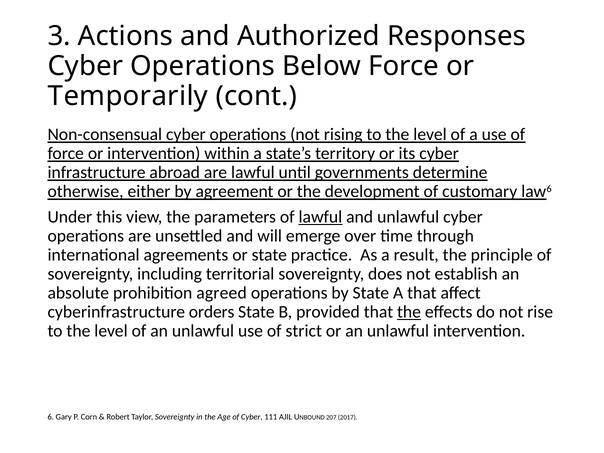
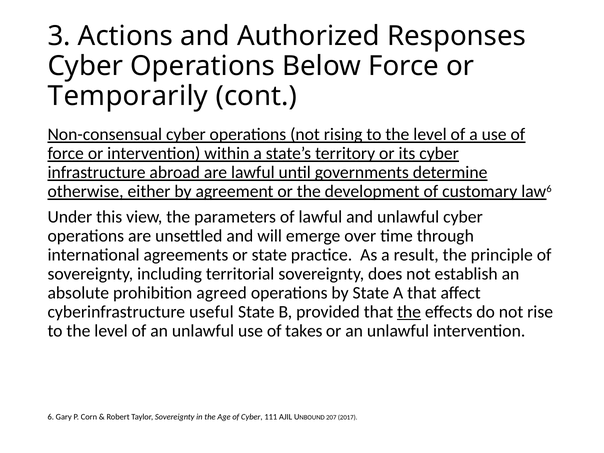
lawful underline: present -> none (320, 217)
orders: orders -> useful (211, 312)
strict: strict -> takes (304, 331)
